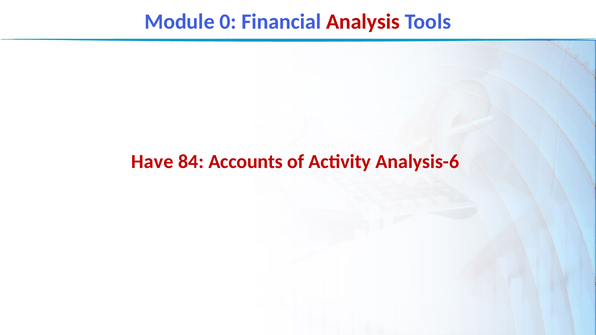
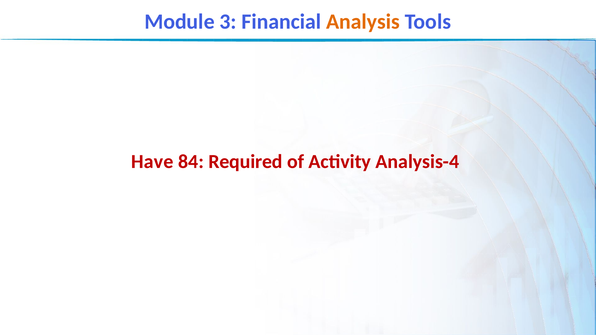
0: 0 -> 3 (228, 22)
Analysis colour: red -> orange (363, 22)
Accounts: Accounts -> Required (246, 162)
Analysis-6: Analysis-6 -> Analysis-4 (417, 162)
